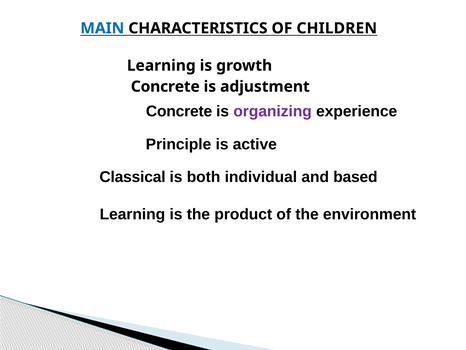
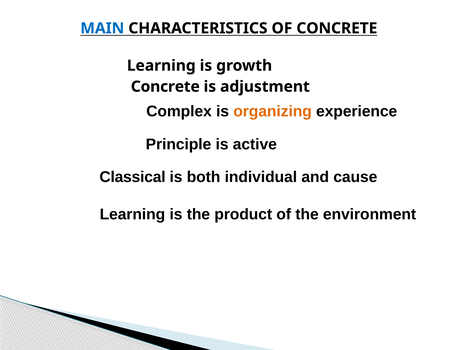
OF CHILDREN: CHILDREN -> CONCRETE (337, 28)
Concrete: Concrete -> Complex (179, 111)
organizing colour: purple -> orange (273, 111)
based: based -> cause (355, 177)
